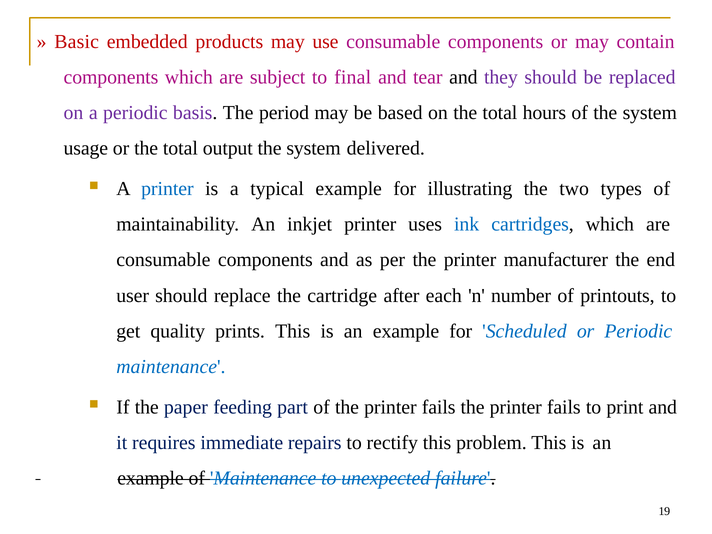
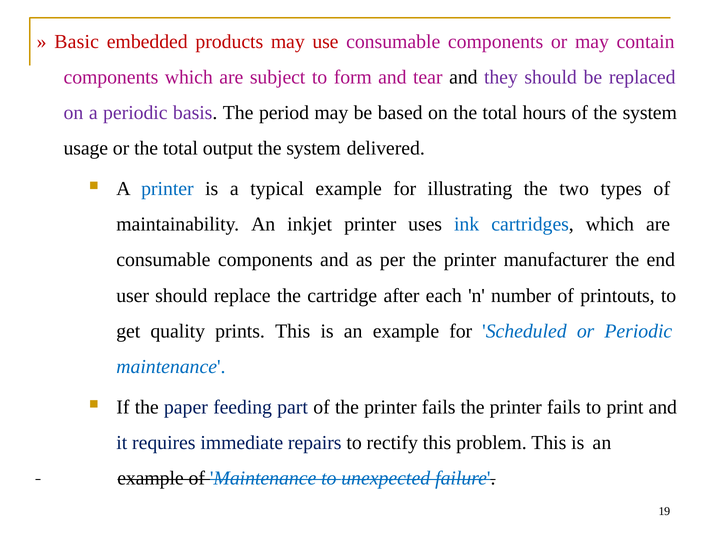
final: final -> form (353, 77)
